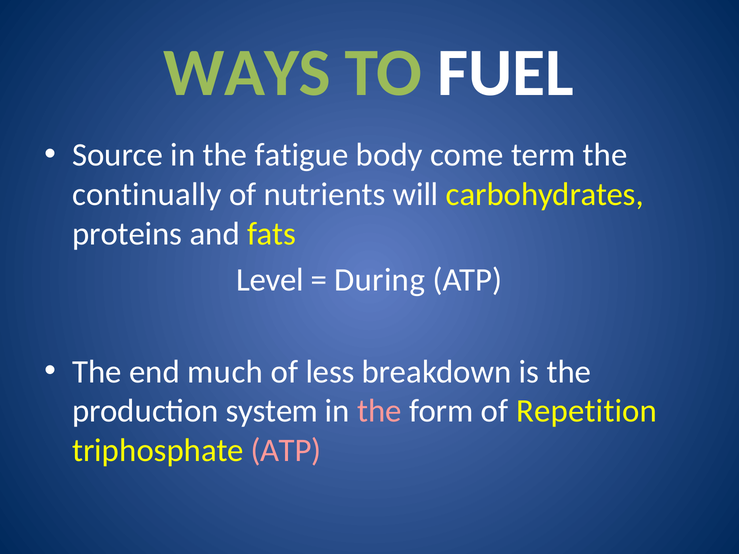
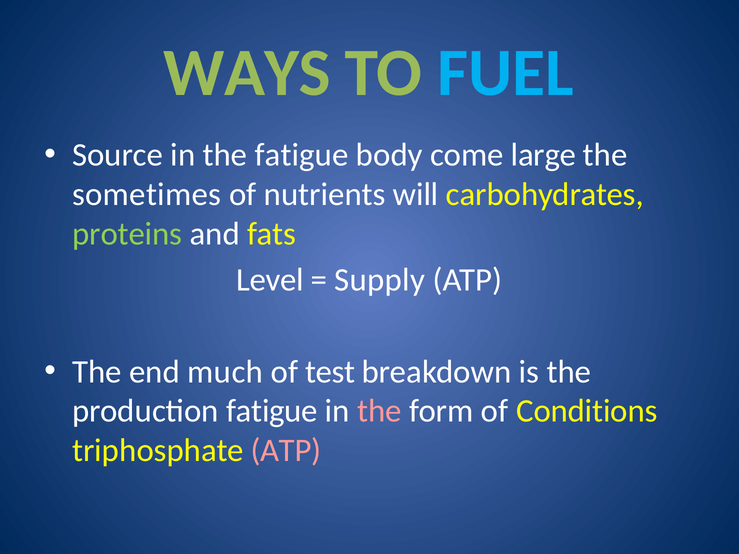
FUEL colour: white -> light blue (506, 73)
term: term -> large (543, 155)
continually: continually -> sometimes (147, 194)
proteins colour: white -> light green (127, 234)
During: During -> Supply (380, 280)
less: less -> test (330, 372)
production system: system -> fatigue (272, 411)
Repetition: Repetition -> Conditions (587, 411)
